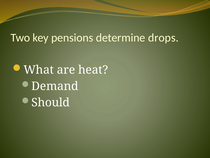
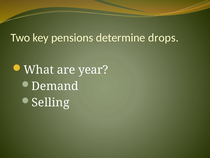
heat: heat -> year (93, 70)
Should: Should -> Selling (51, 102)
